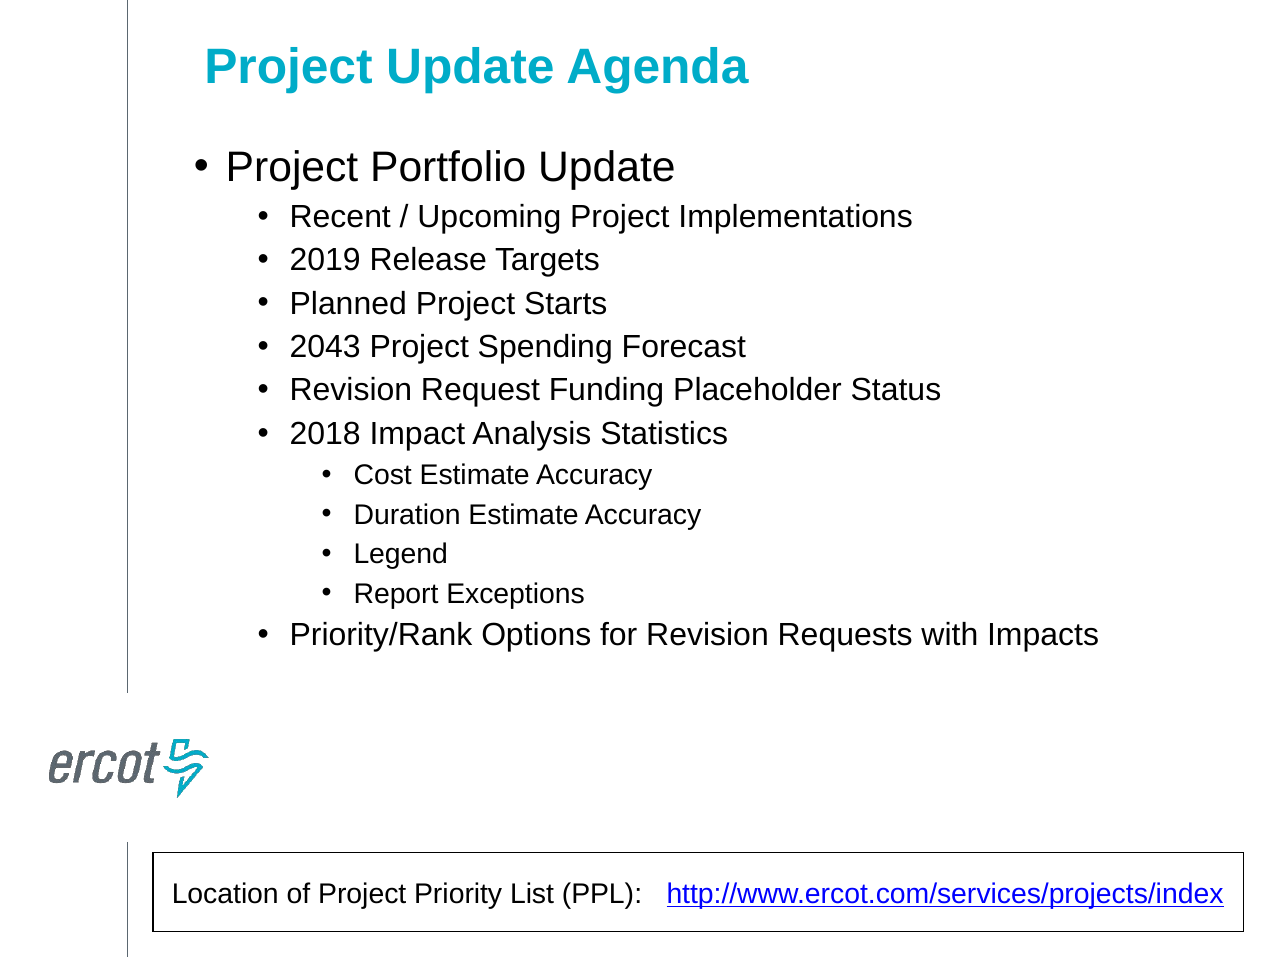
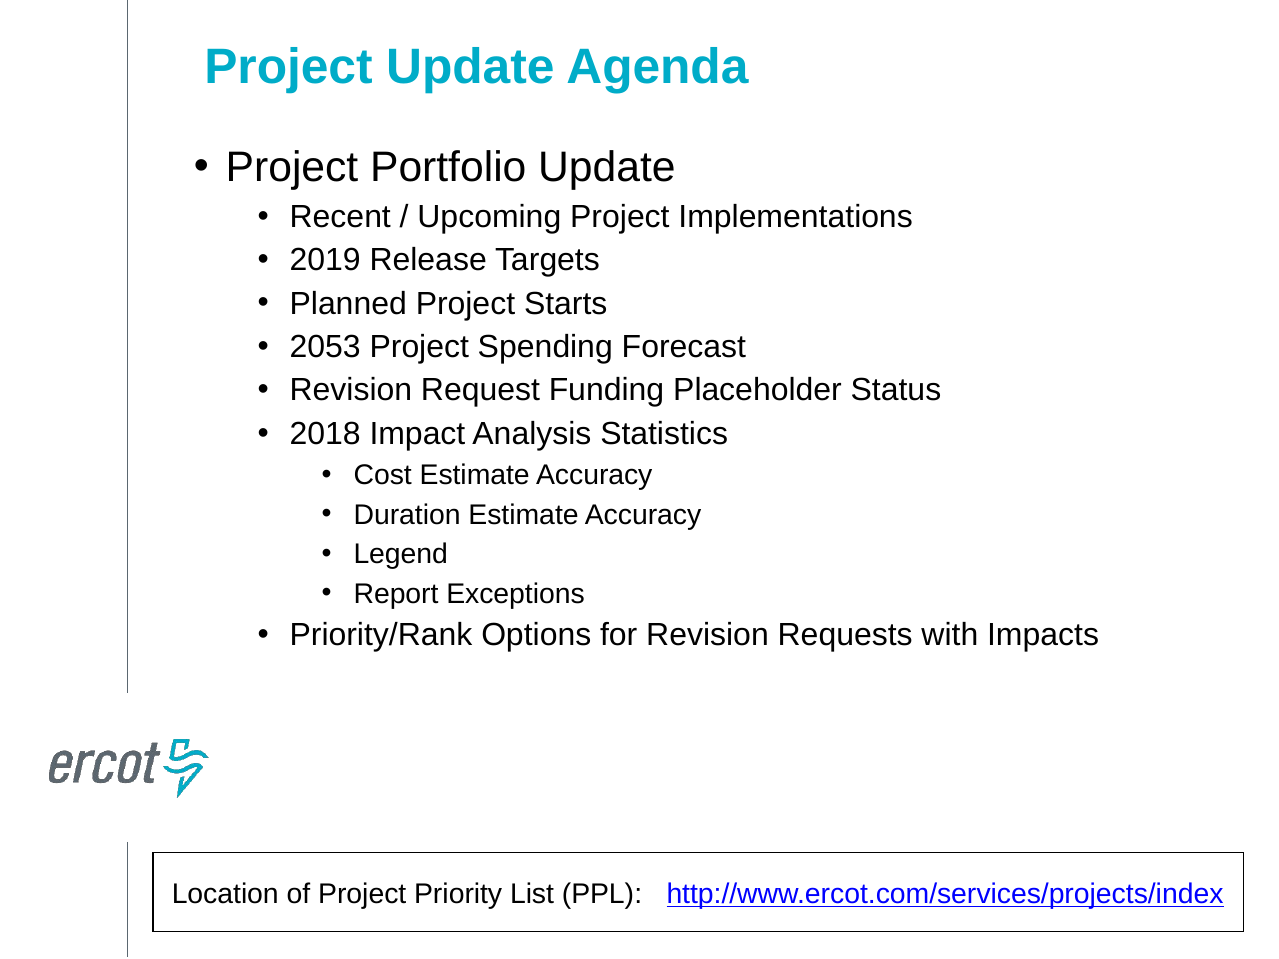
2043: 2043 -> 2053 (325, 347)
